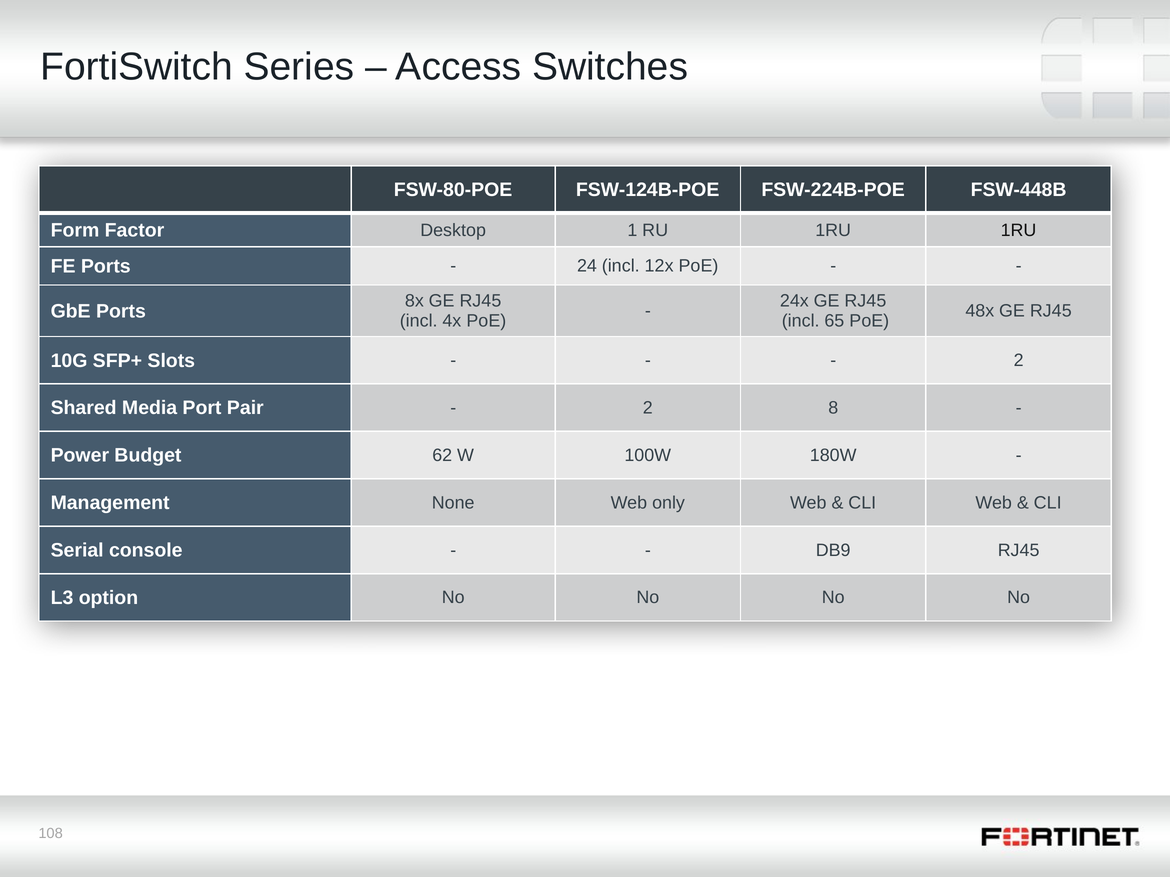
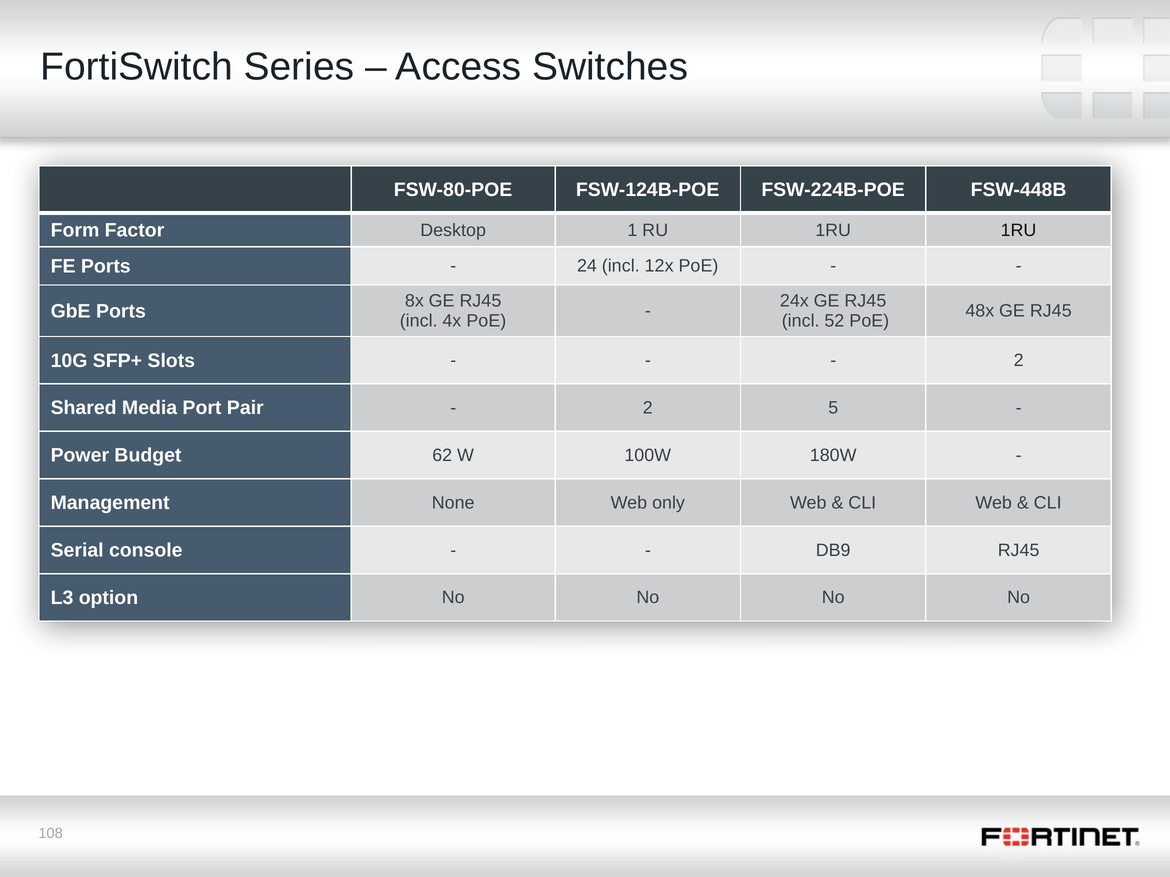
65: 65 -> 52 (834, 321)
8: 8 -> 5 (833, 408)
